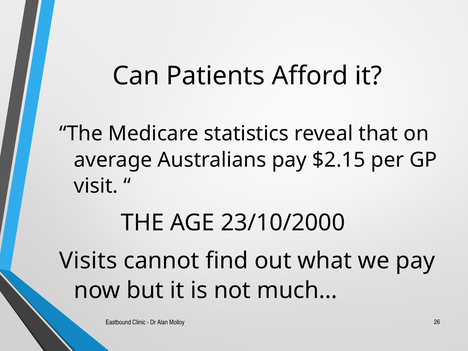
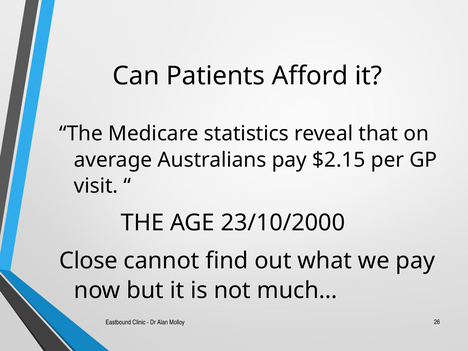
Visits: Visits -> Close (89, 261)
